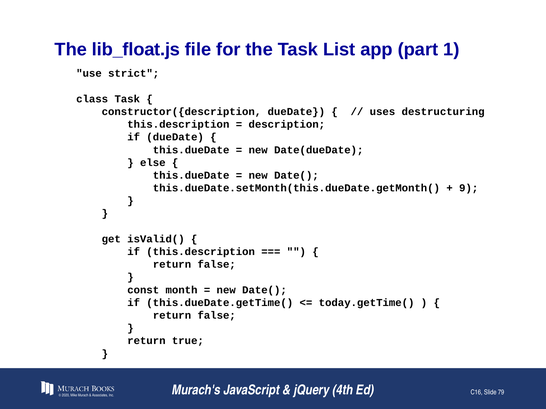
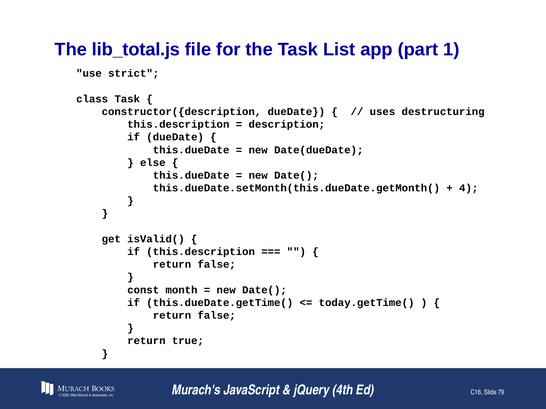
lib_float.js: lib_float.js -> lib_total.js (136, 50)
9: 9 -> 4 (469, 188)
